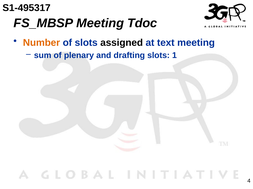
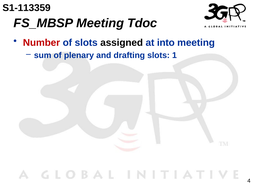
S1-495317: S1-495317 -> S1-113359 (27, 8)
Number colour: orange -> red (41, 43)
text: text -> into (166, 43)
